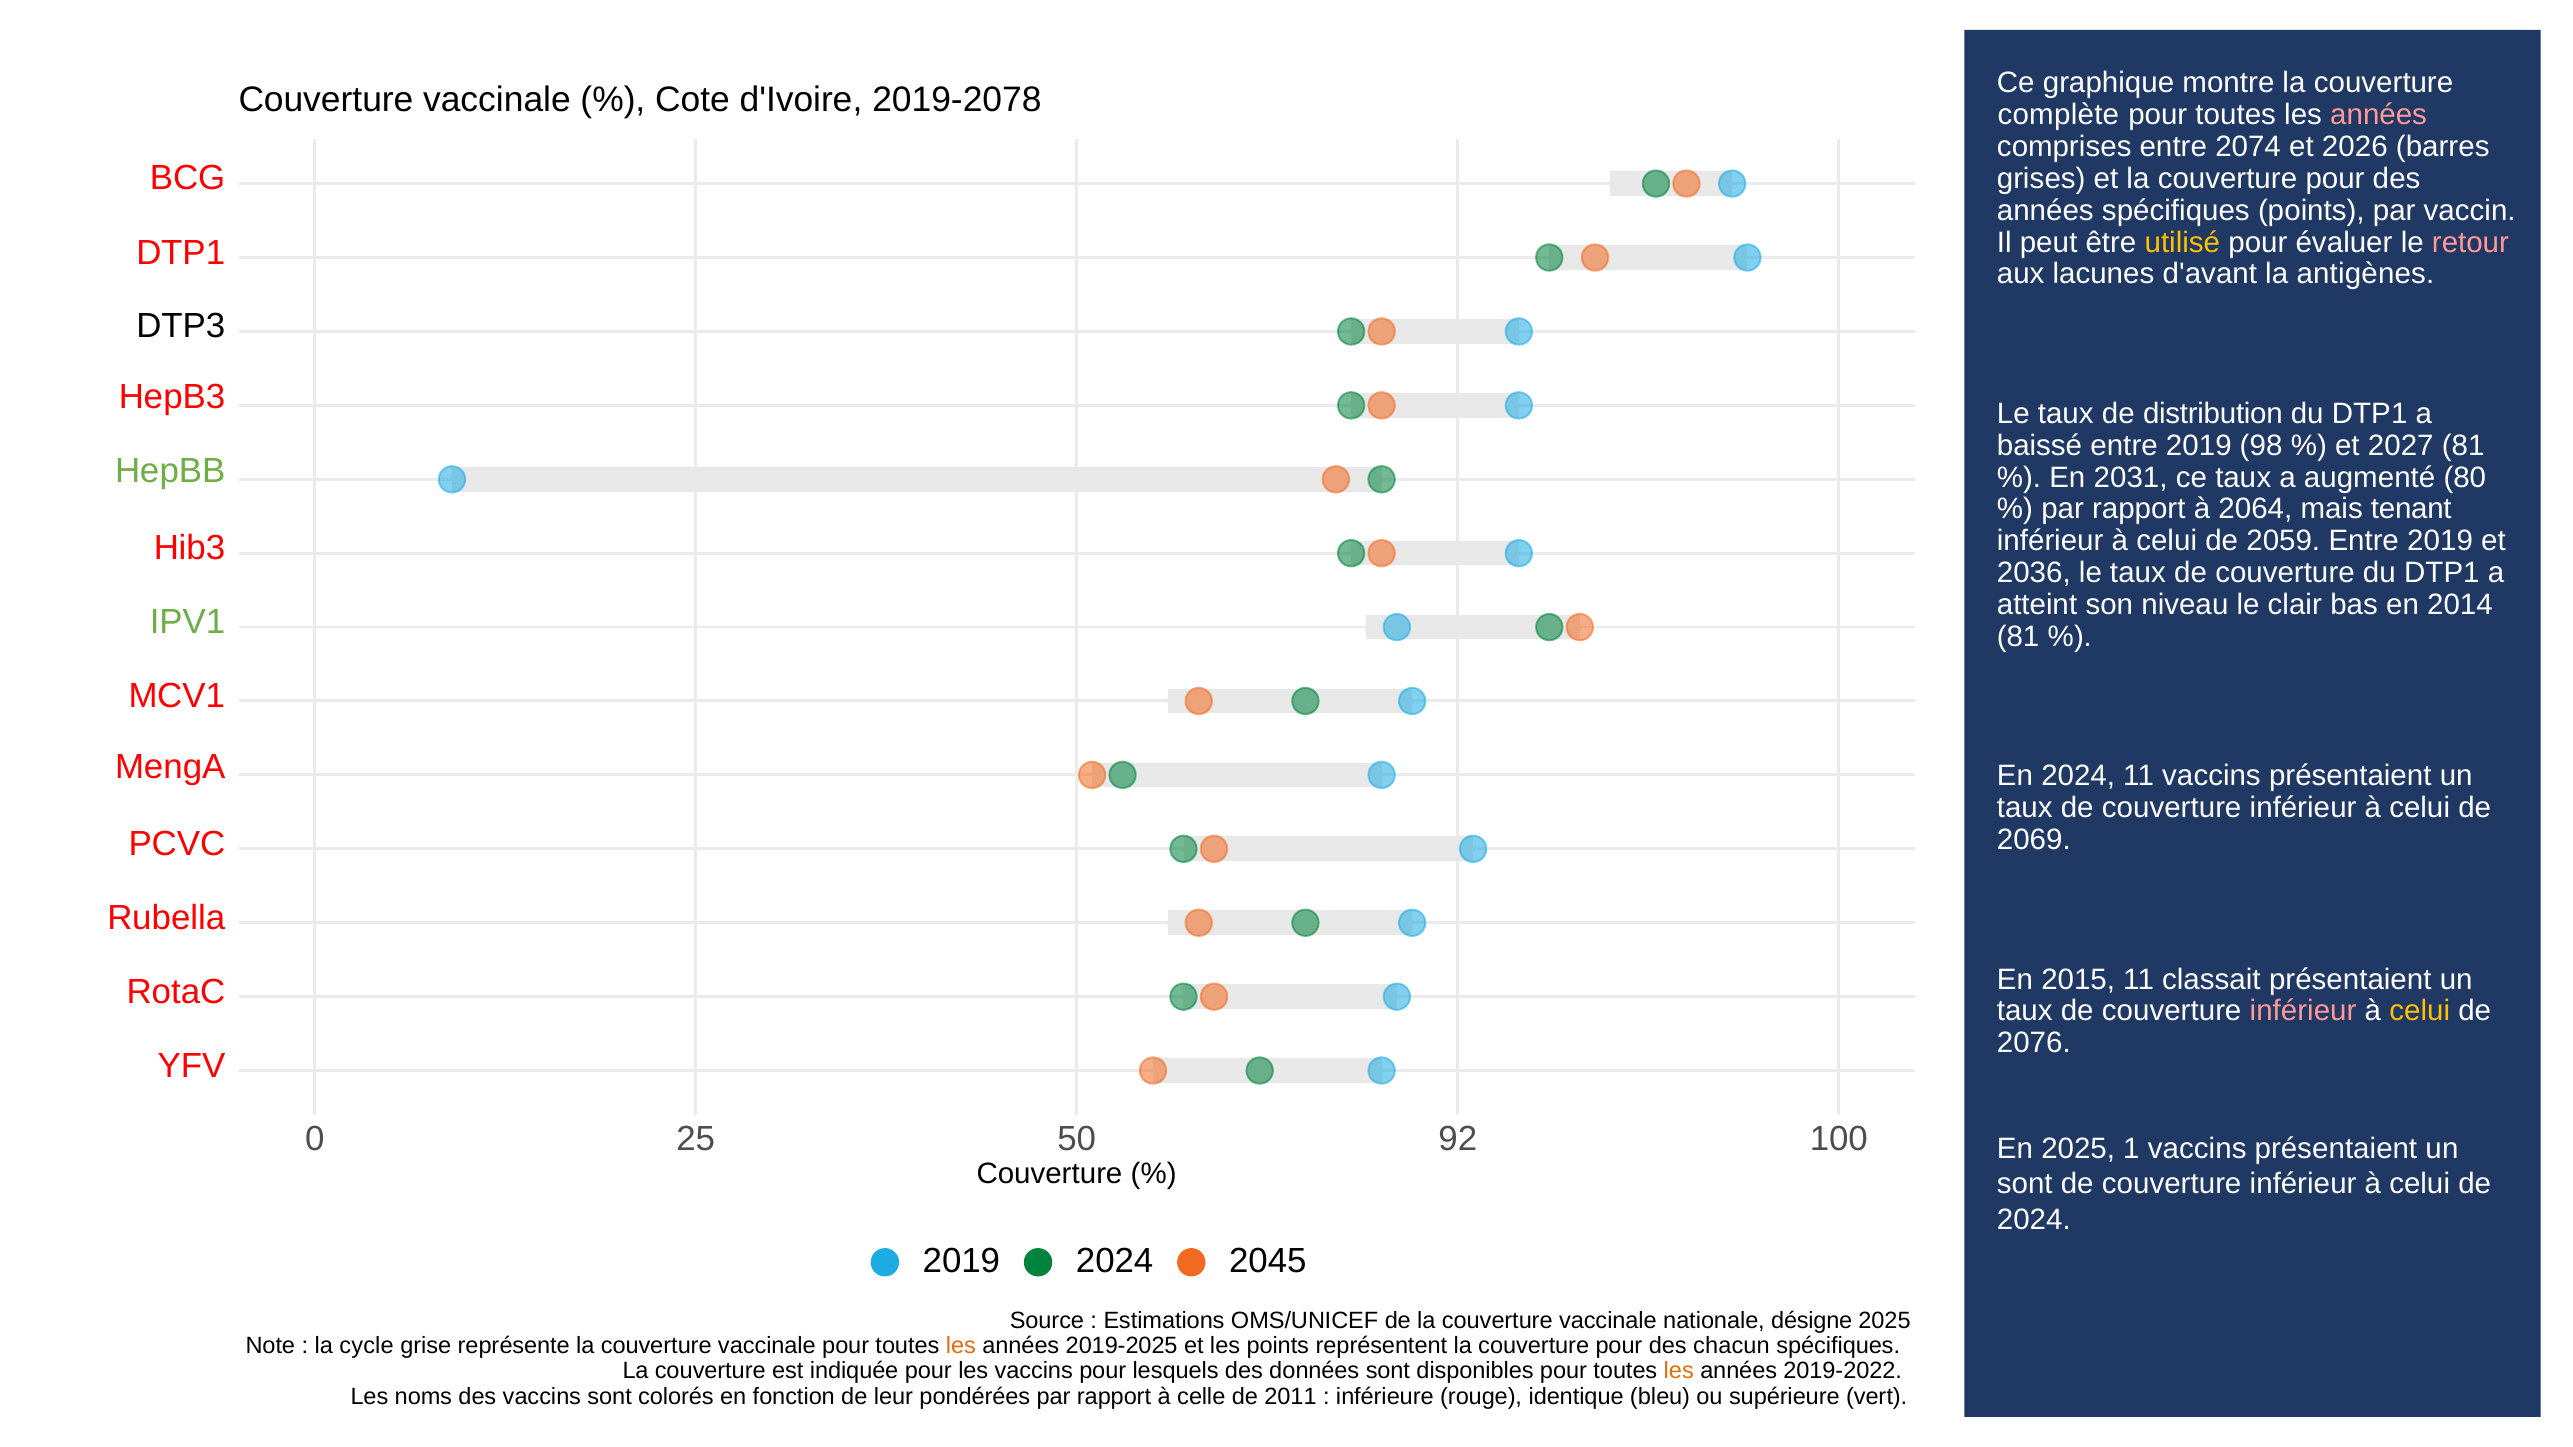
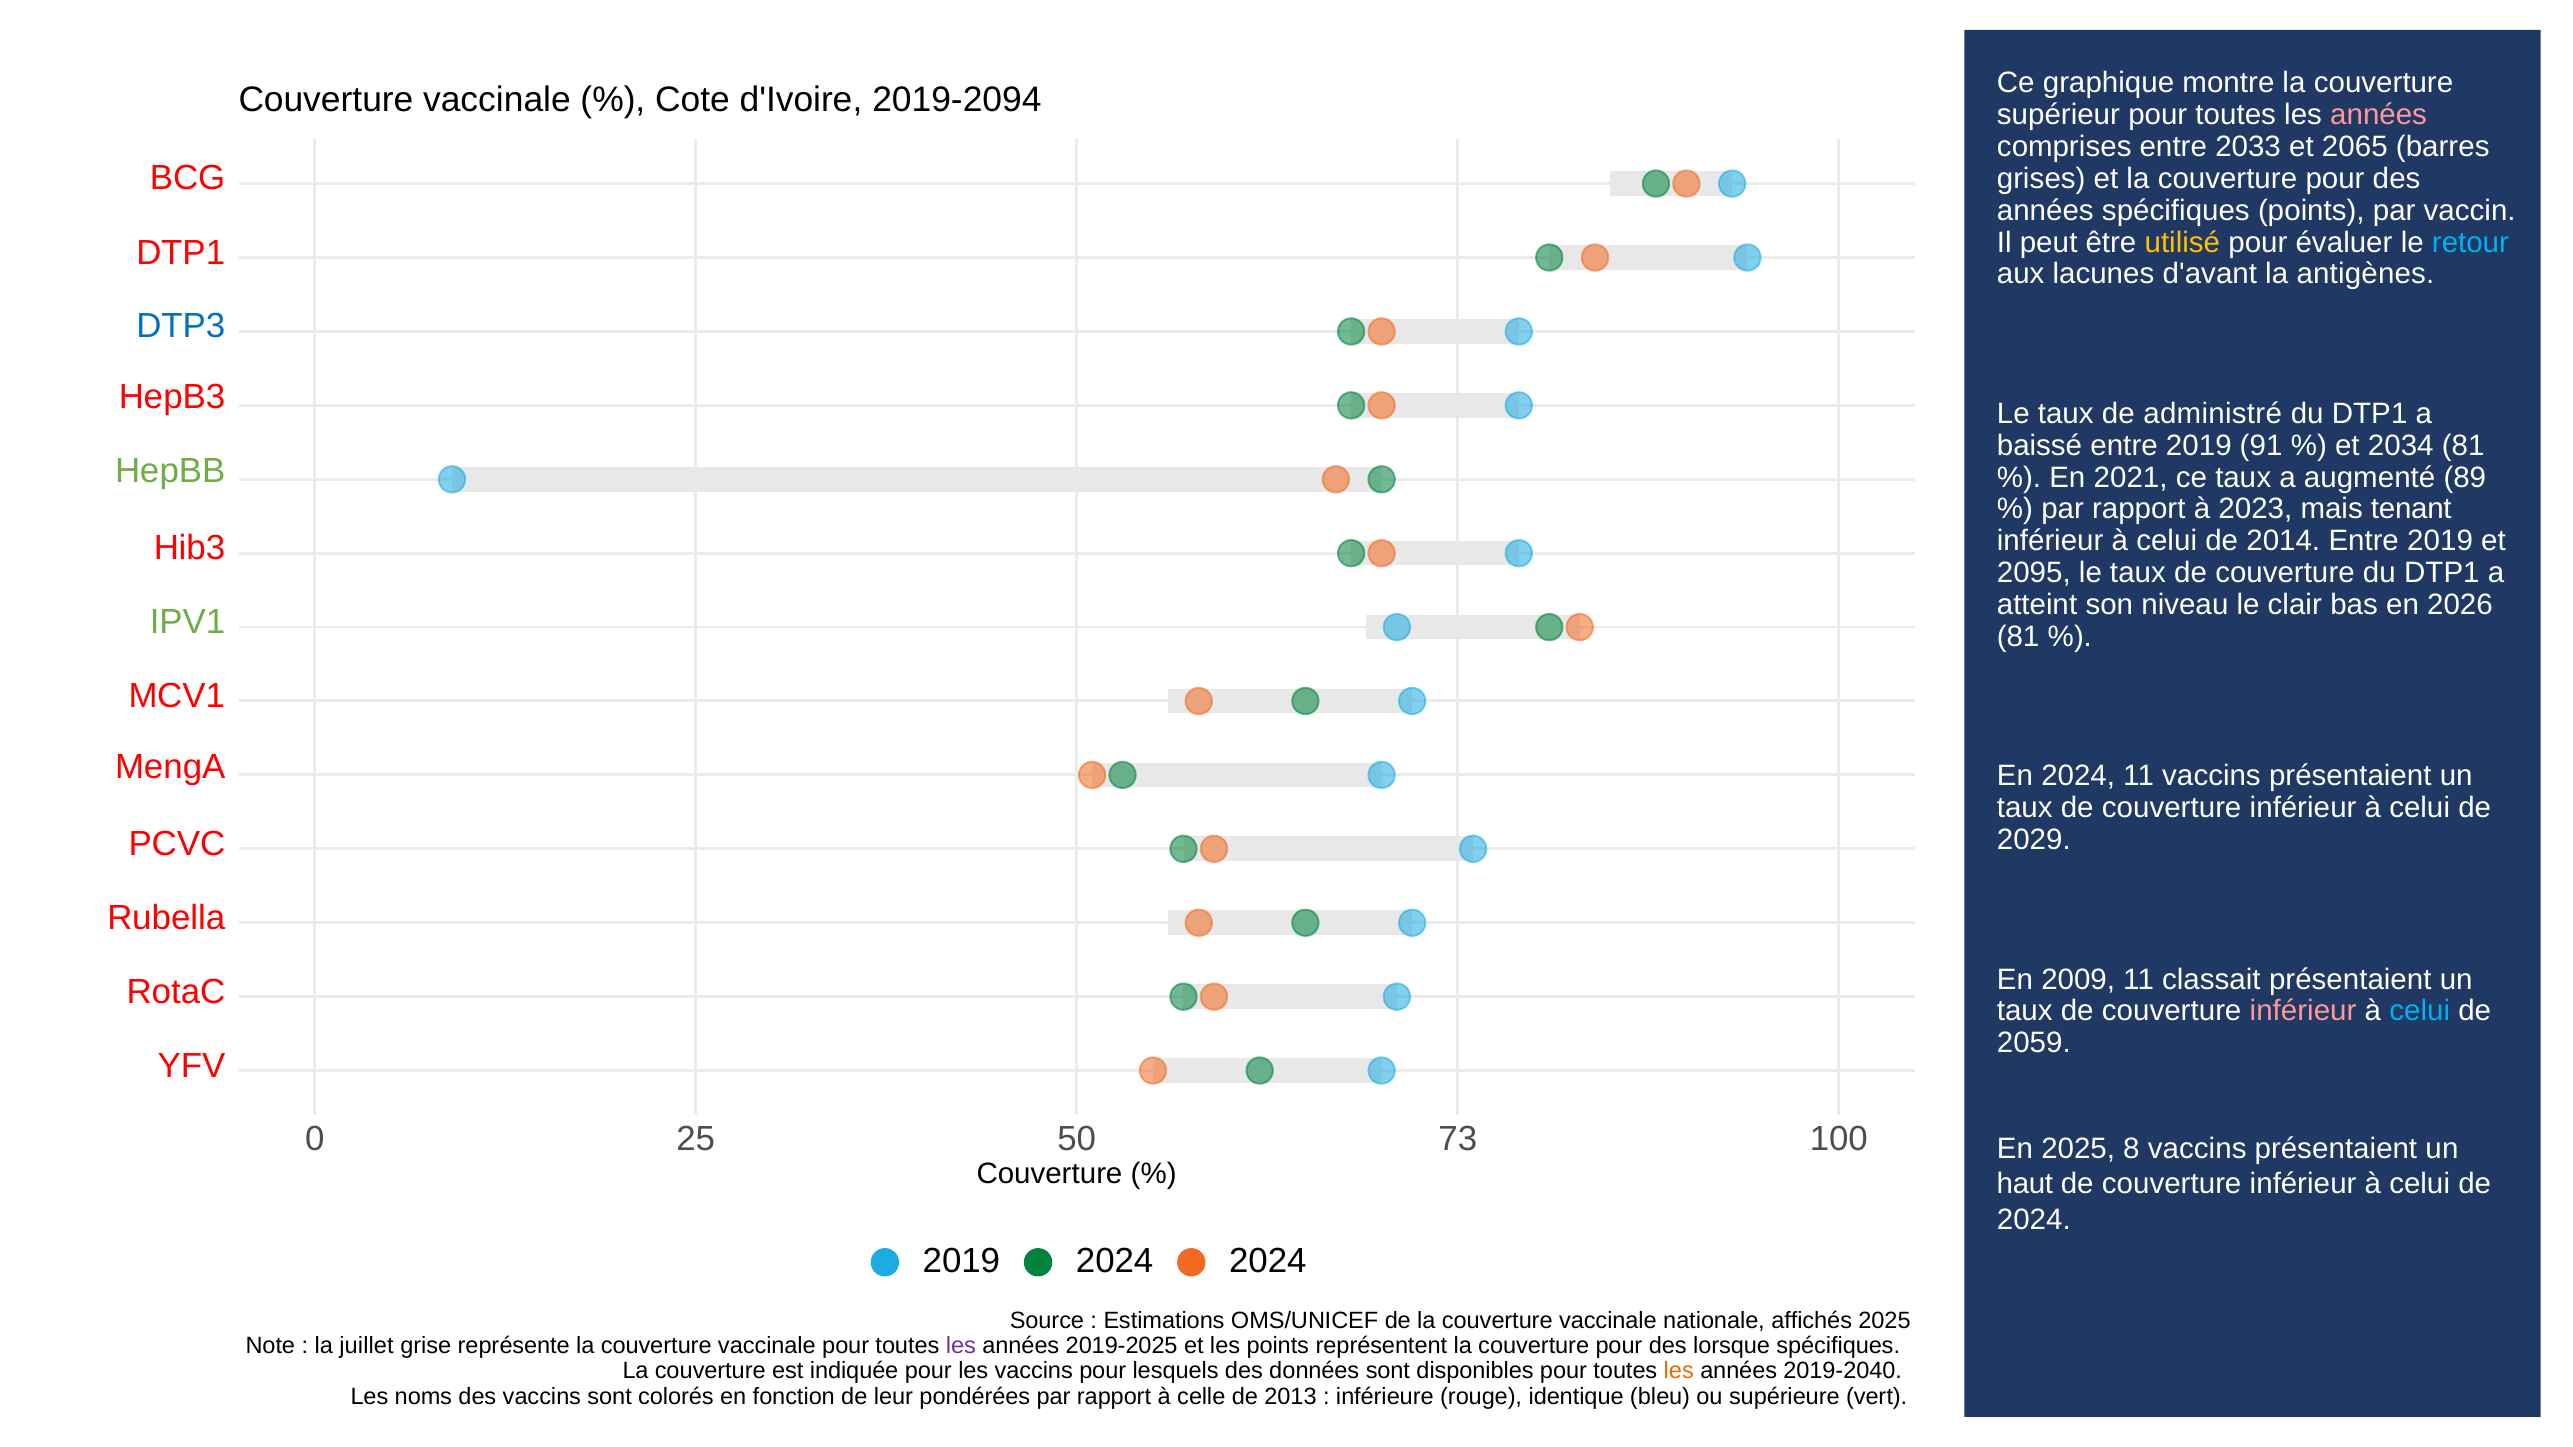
2019-2078: 2019-2078 -> 2019-2094 (957, 100)
complète: complète -> supérieur (2058, 115)
2074: 2074 -> 2033 (2248, 147)
2026: 2026 -> 2065 (2355, 147)
retour colour: pink -> light blue (2470, 242)
DTP3 colour: black -> blue (181, 326)
distribution: distribution -> administré (2213, 414)
98: 98 -> 91 (2261, 446)
2027: 2027 -> 2034 (2401, 446)
2031: 2031 -> 2021 (2131, 477)
80: 80 -> 89 (2465, 477)
2064: 2064 -> 2023 (2255, 509)
2059: 2059 -> 2014 (2283, 541)
2036: 2036 -> 2095 (2034, 573)
2014: 2014 -> 2026 (2460, 605)
2069: 2069 -> 2029 (2034, 840)
2015: 2015 -> 2009 (2078, 980)
celui colour: yellow -> light blue (2420, 1011)
2076: 2076 -> 2059 (2034, 1043)
92: 92 -> 73 (1458, 1140)
1: 1 -> 8 (2131, 1149)
sont: sont -> haut (2025, 1184)
2024 2045: 2045 -> 2024 (1268, 1261)
désigne: désigne -> affichés (1812, 1321)
cycle: cycle -> juillet (367, 1346)
les colour: orange -> purple (961, 1346)
chacun: chacun -> lorsque (1732, 1346)
2019-2022: 2019-2022 -> 2019-2040 (1843, 1371)
2011: 2011 -> 2013 (1290, 1397)
